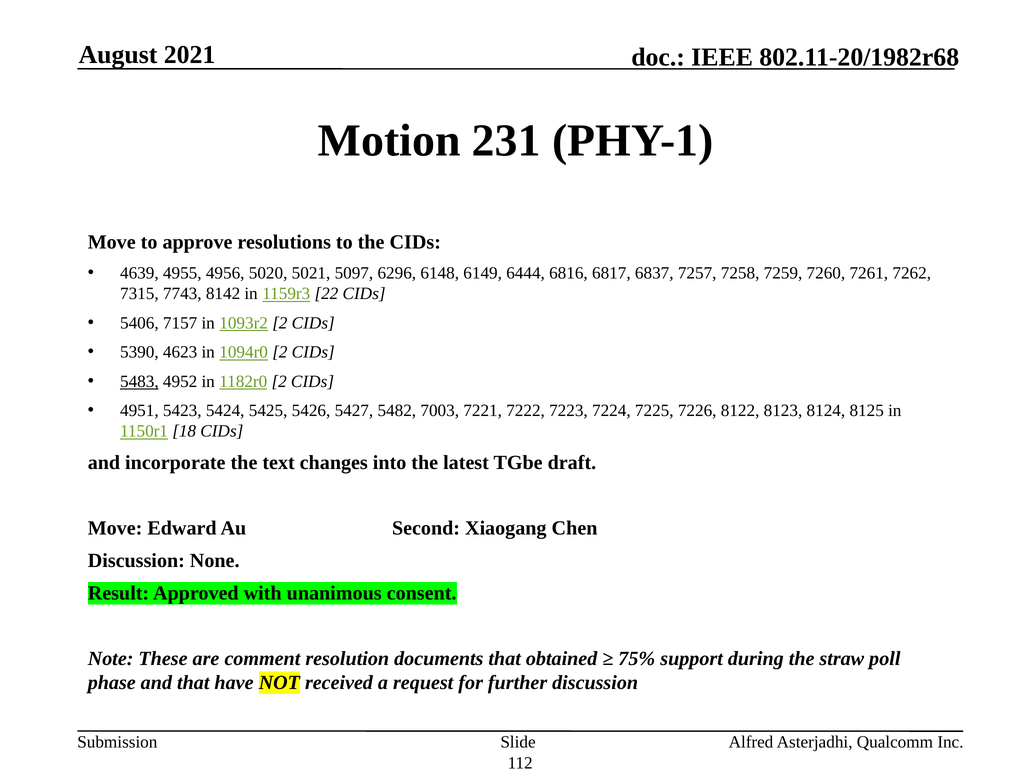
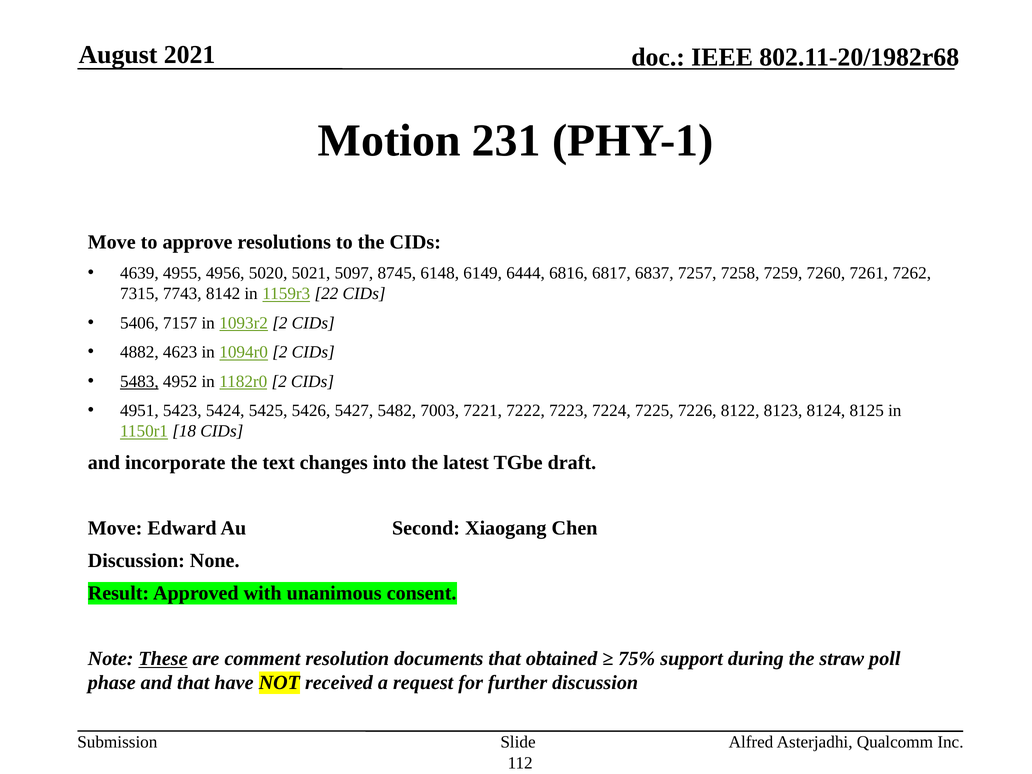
6296: 6296 -> 8745 (397, 273)
5390: 5390 -> 4882 (139, 352)
These underline: none -> present (163, 659)
